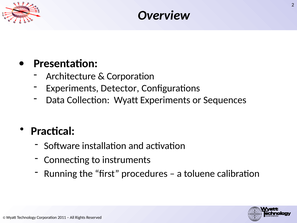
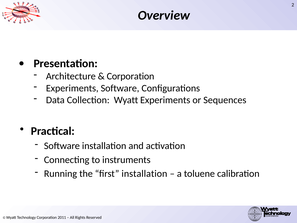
Experiments Detector: Detector -> Software (120, 88)
first procedures: procedures -> installation (144, 173)
